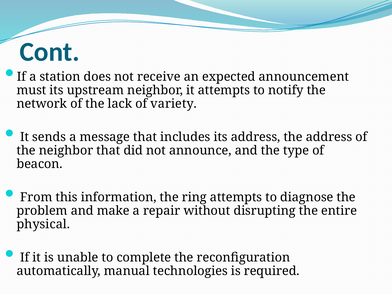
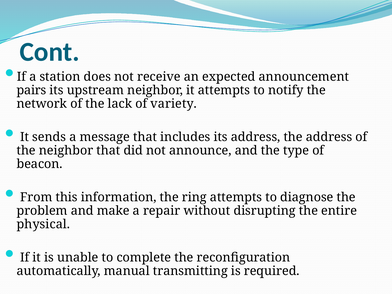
must: must -> pairs (31, 90)
technologies: technologies -> transmitting (190, 271)
